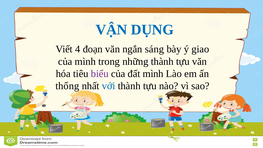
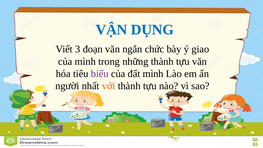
4: 4 -> 3 (78, 49)
sáng: sáng -> chức (155, 49)
thống: thống -> người (67, 86)
với colour: blue -> orange (109, 86)
